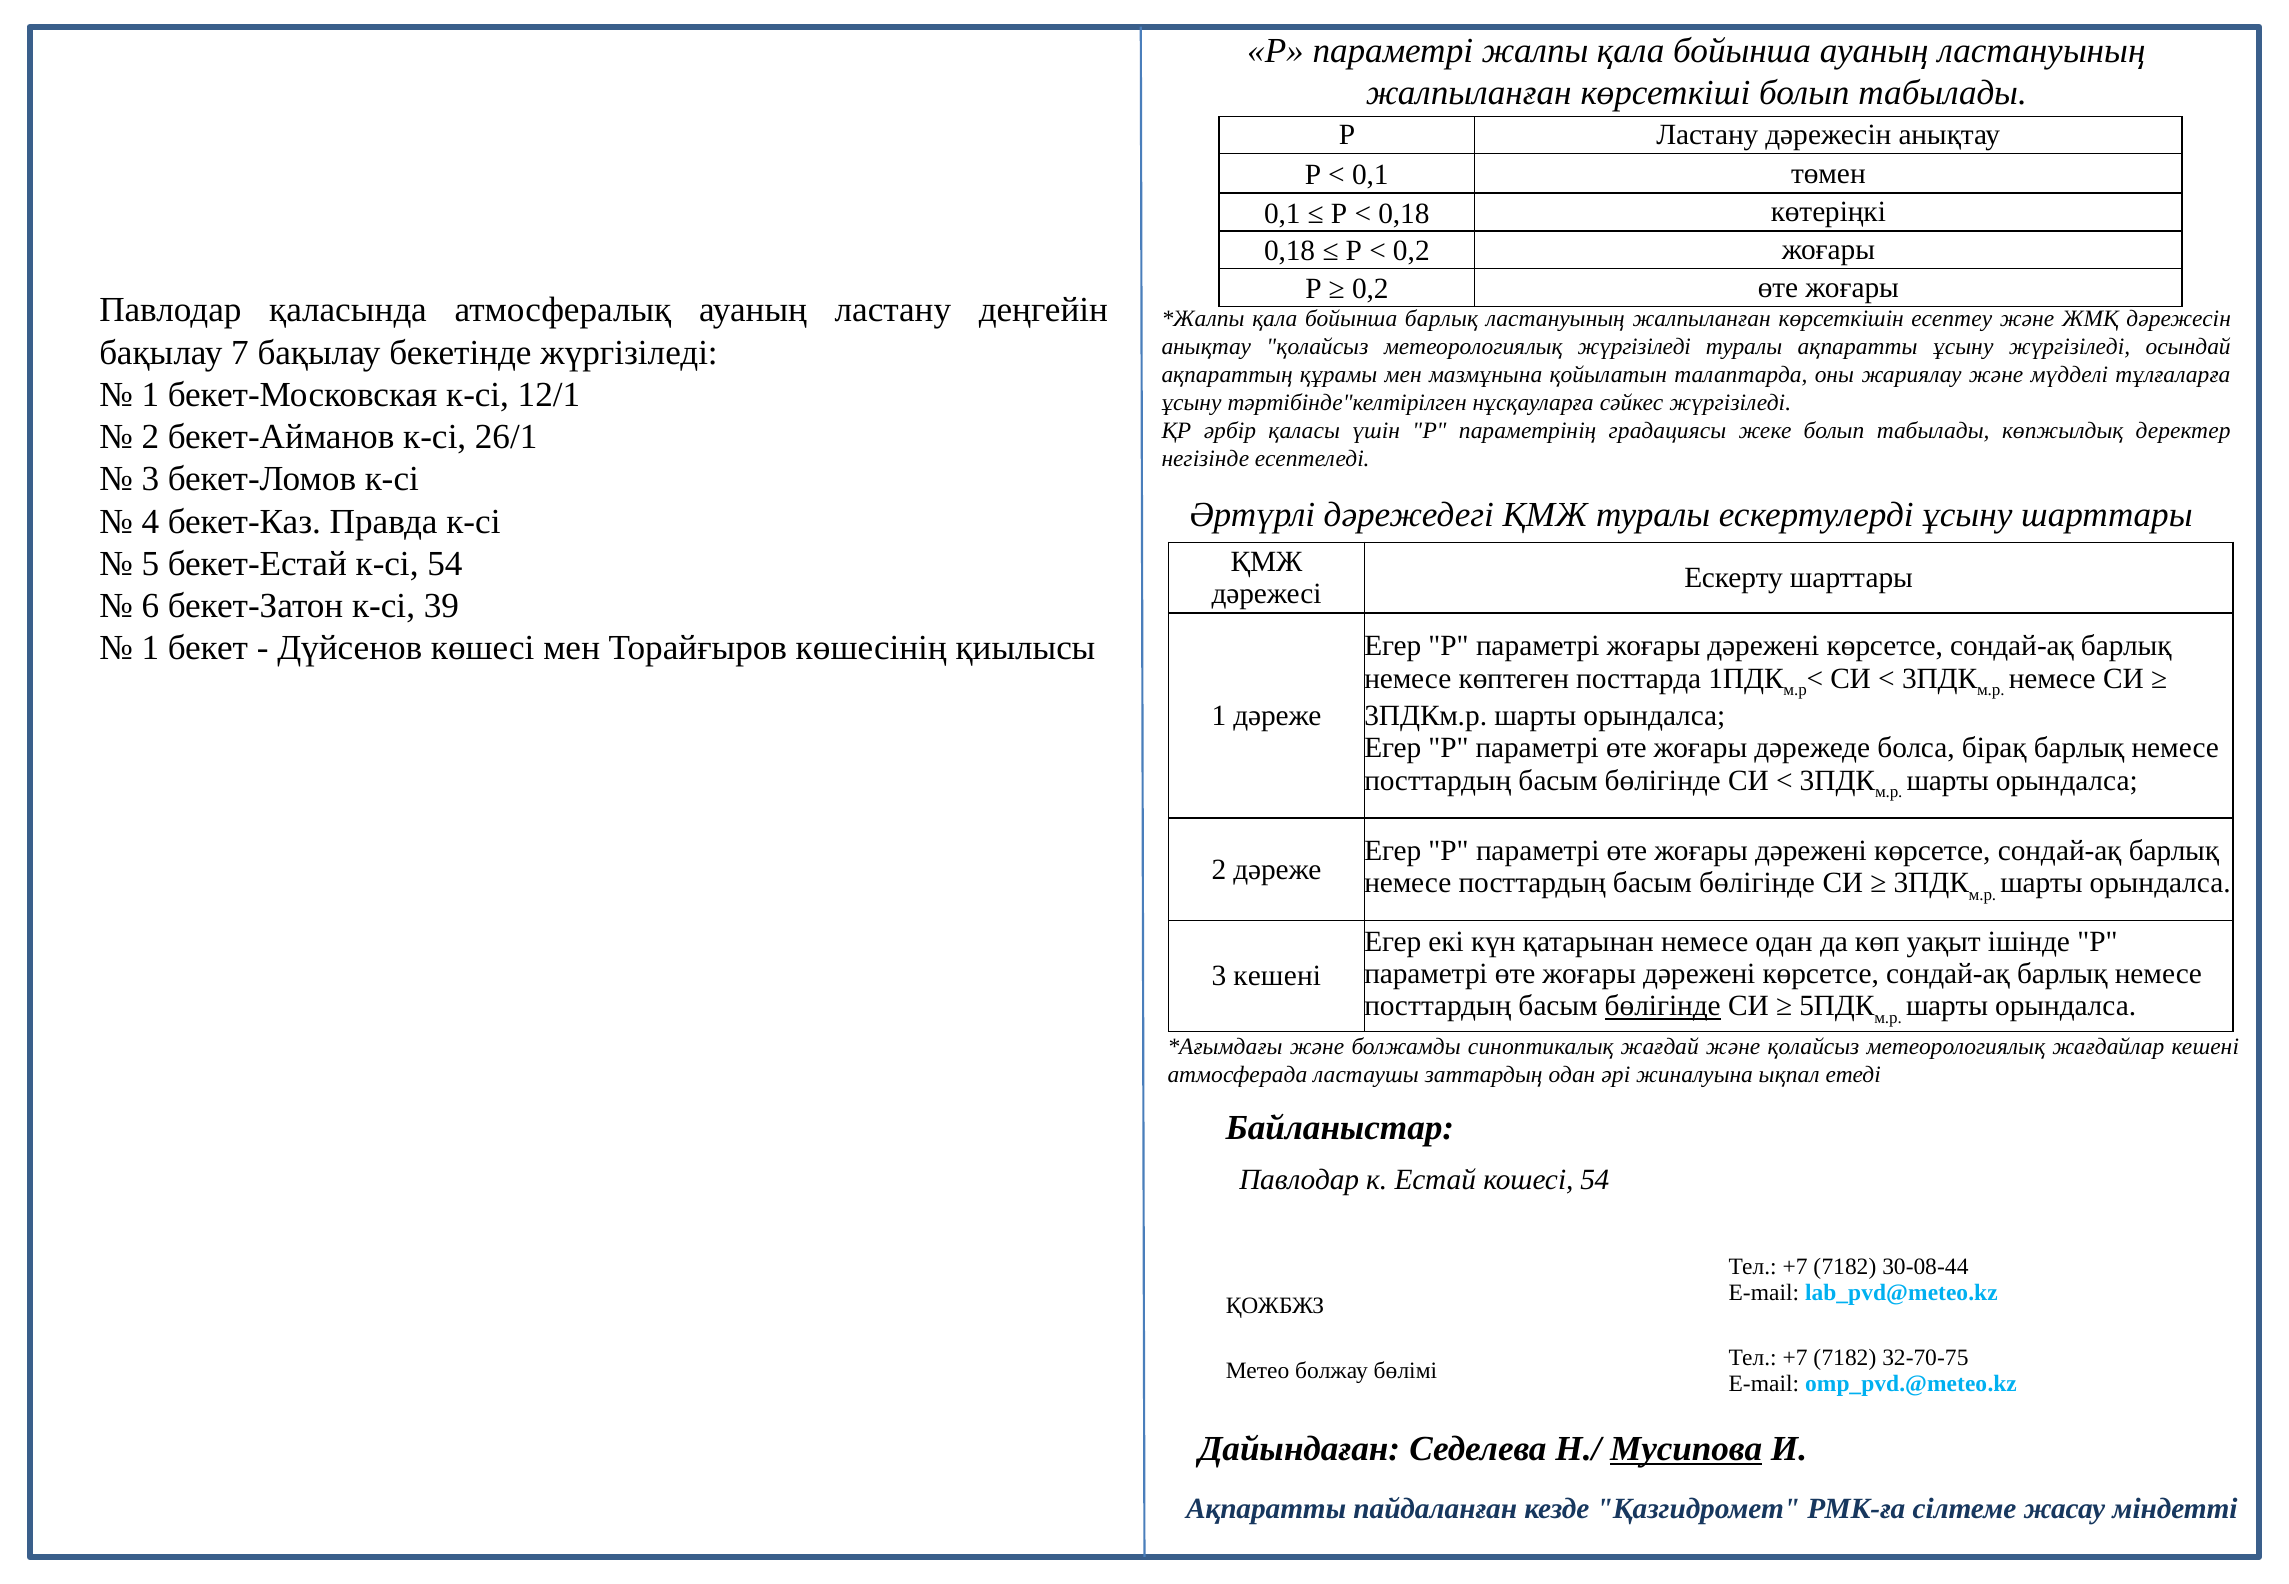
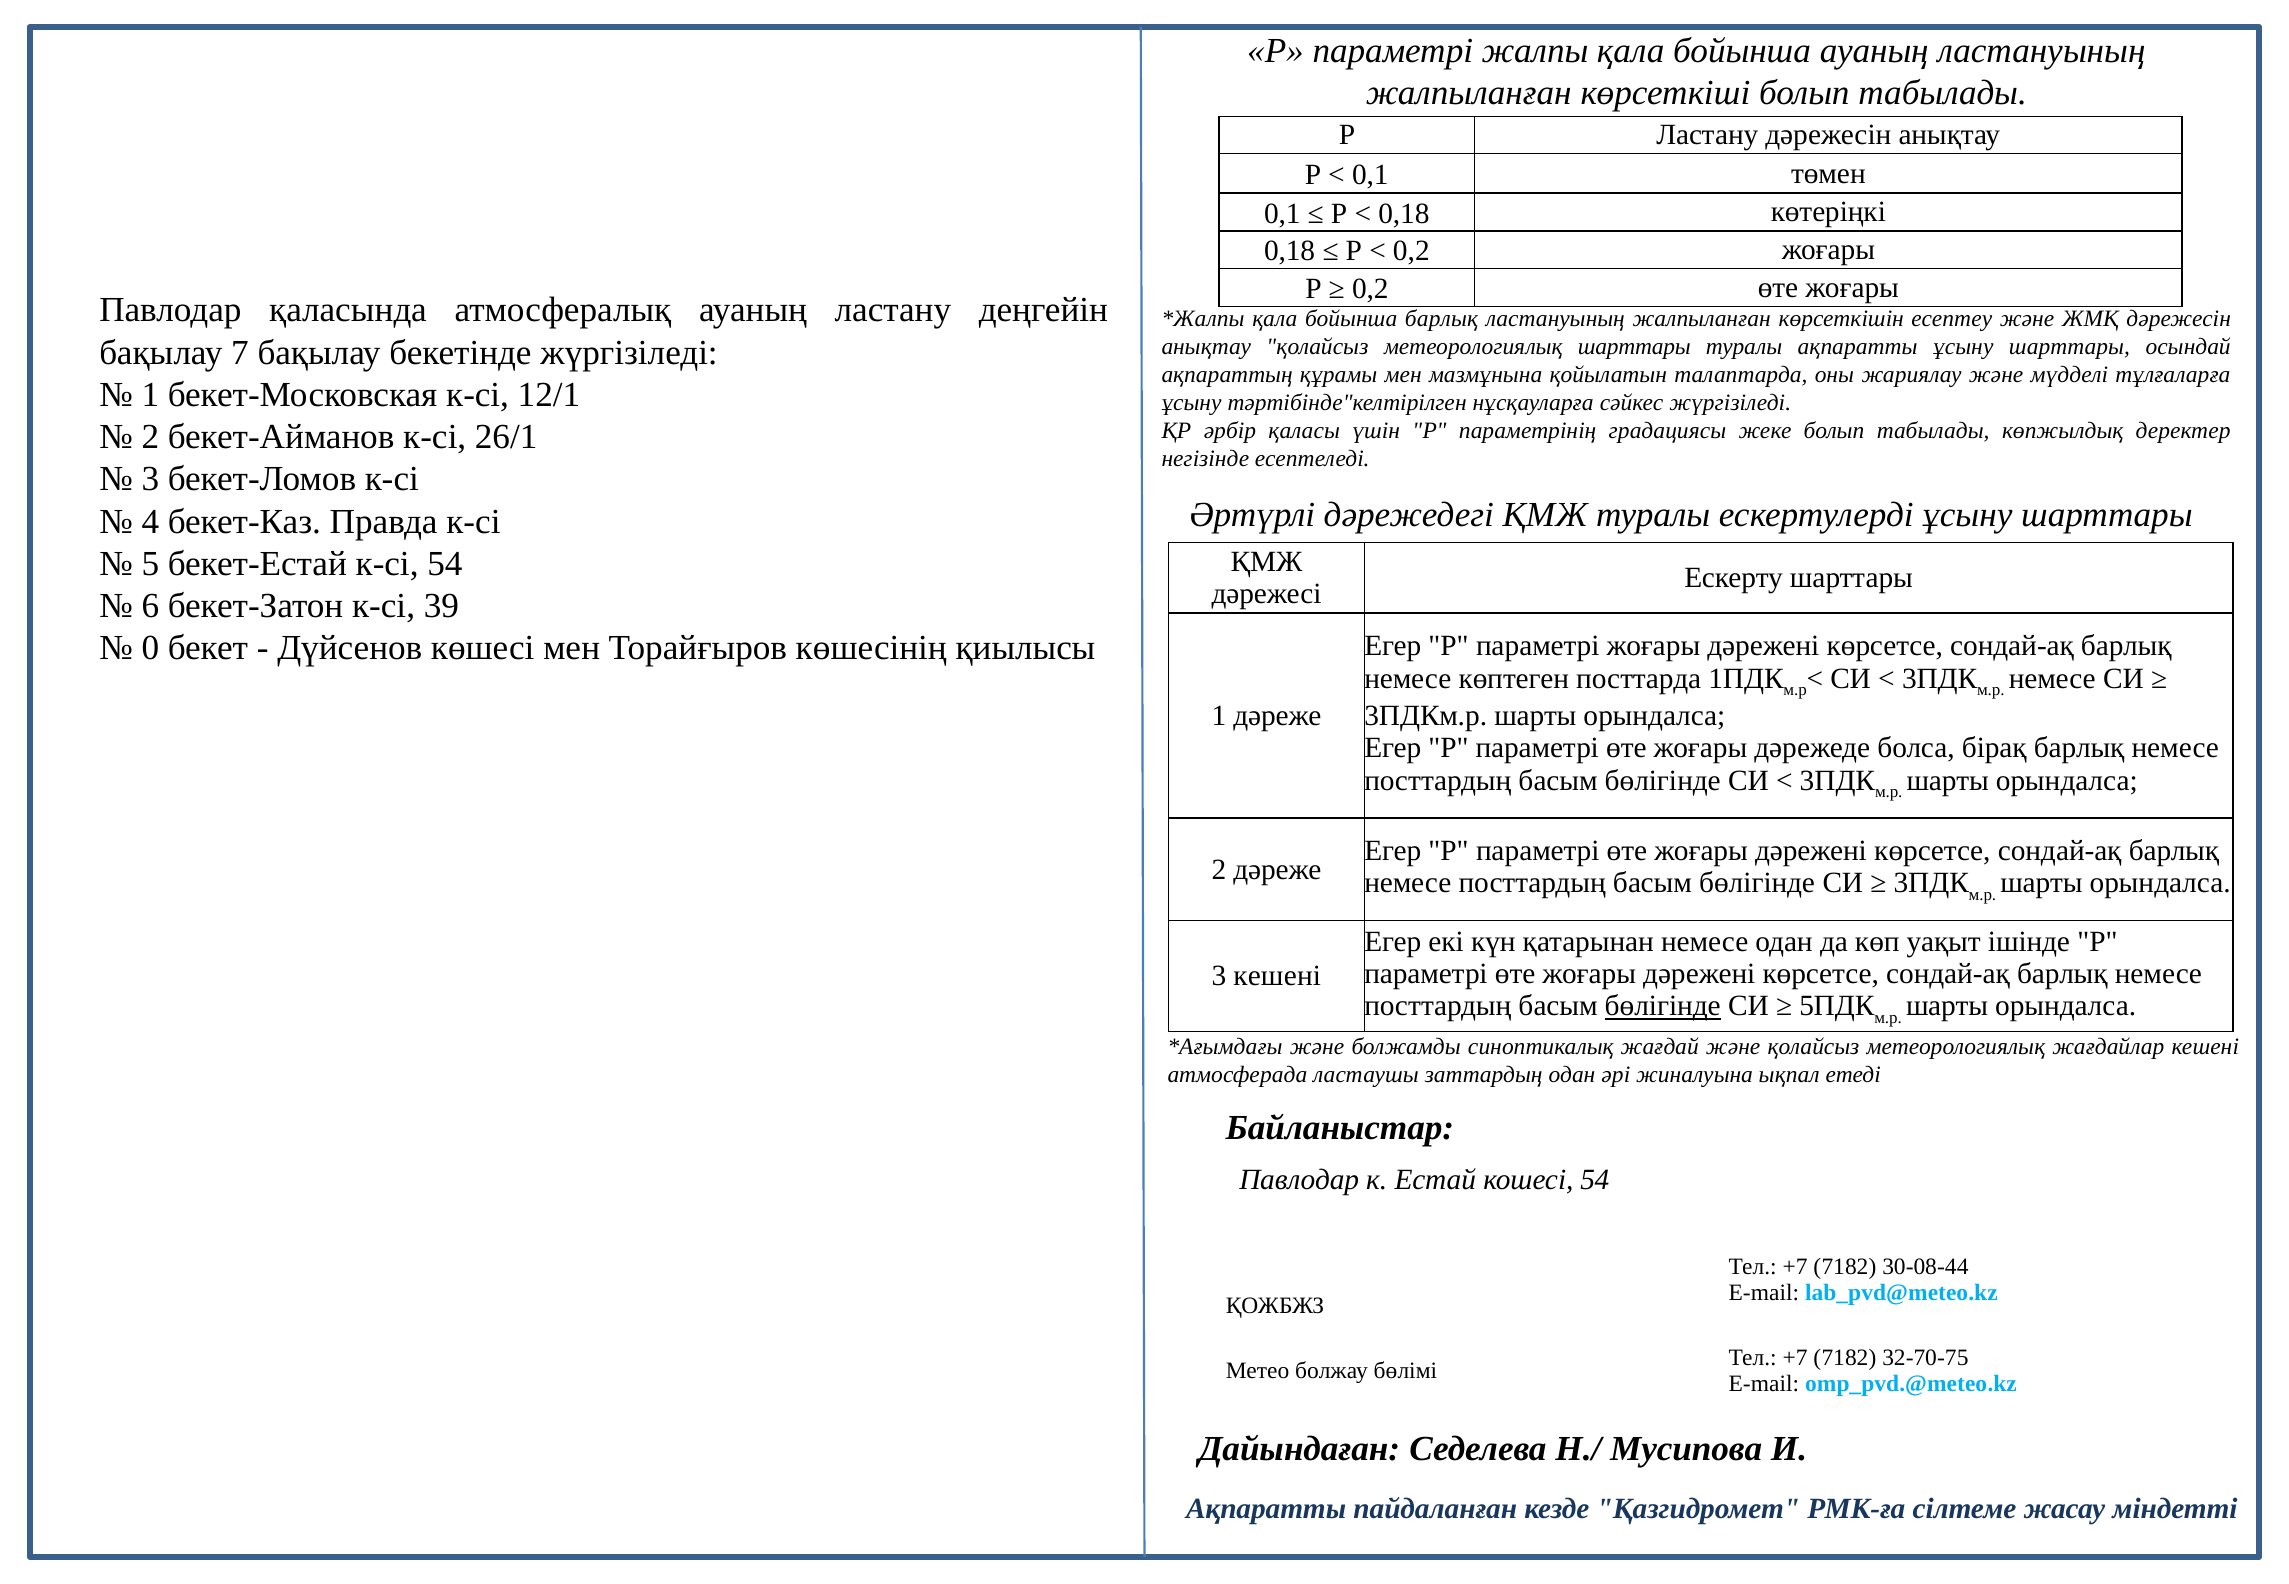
метеорологиялық жүргізіледі: жүргізіледі -> шарттары (1634, 347)
ақпаратты ұсыну жүргізіледі: жүргізіледі -> шарттары (2069, 347)
1: 1 -> 0 (150, 648)
Мусипова underline: present -> none (1686, 1450)
